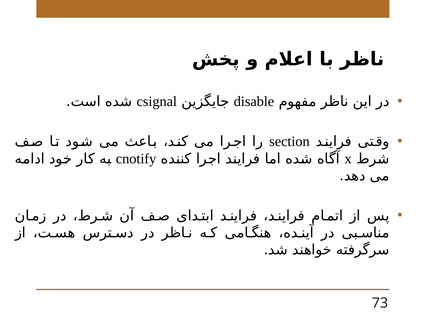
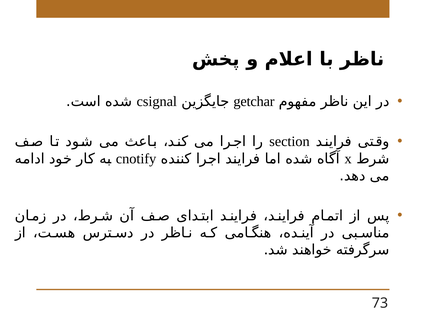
disable: disable -> getchar (254, 102)
